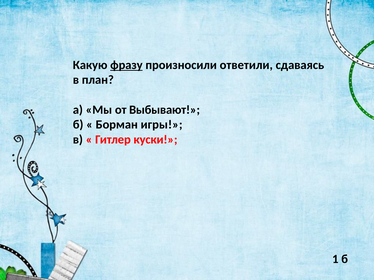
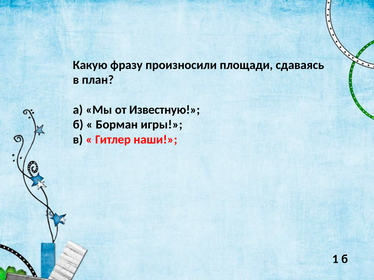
фразу underline: present -> none (126, 65)
ответили: ответили -> площади (246, 65)
Выбывают: Выбывают -> Известную (165, 110)
куски: куски -> наши (155, 140)
